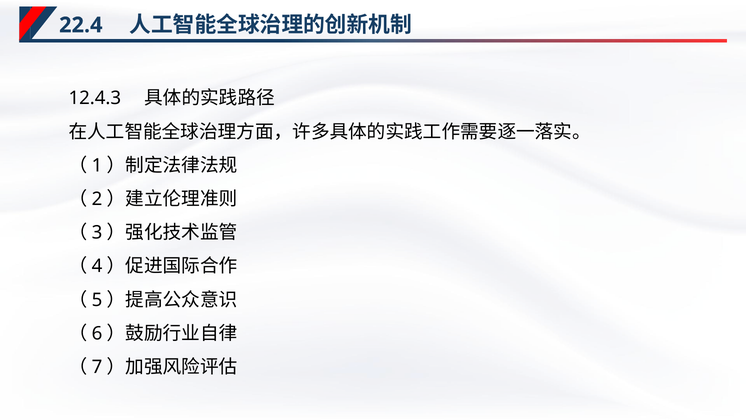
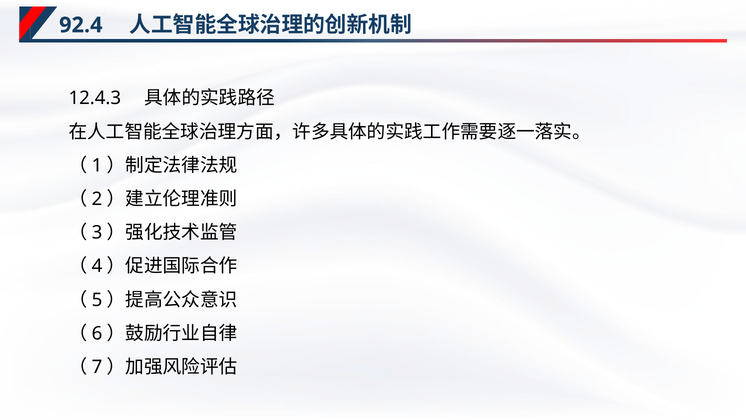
22.4: 22.4 -> 92.4 (81, 25)
